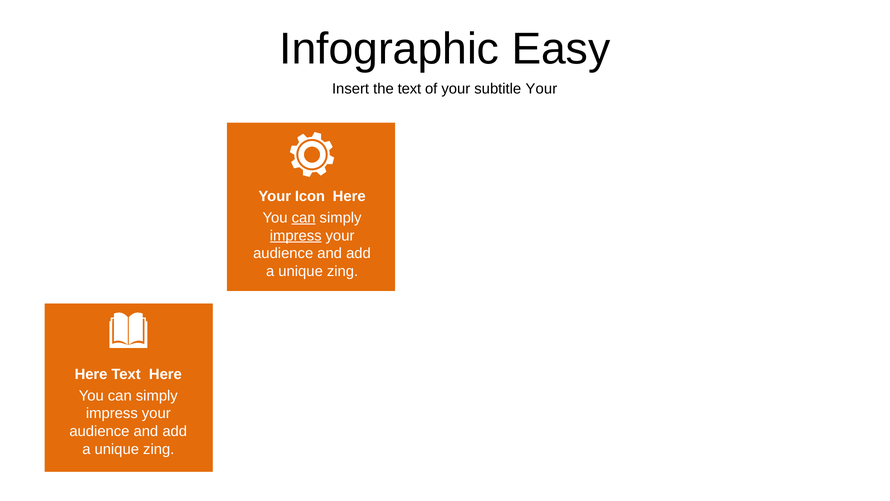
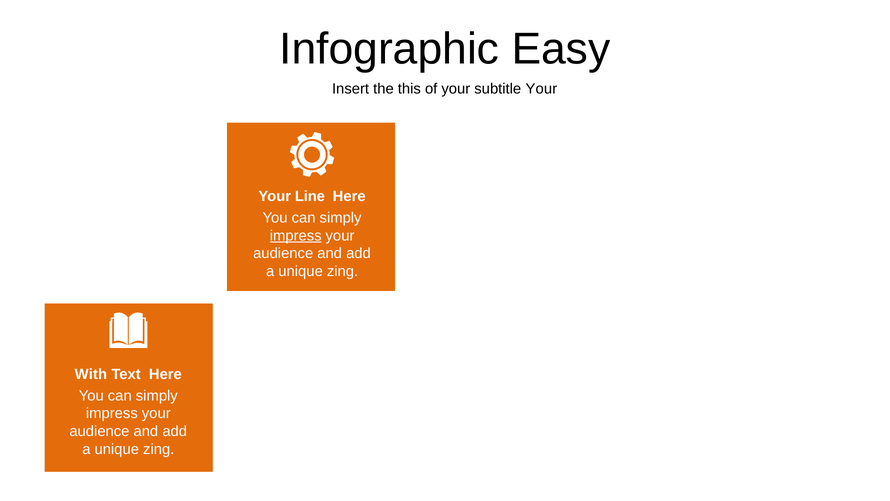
the text: text -> this (409, 89)
Icon: Icon -> Line (310, 196)
can underline: present -> none (304, 218)
Here: Here -> With (91, 374)
